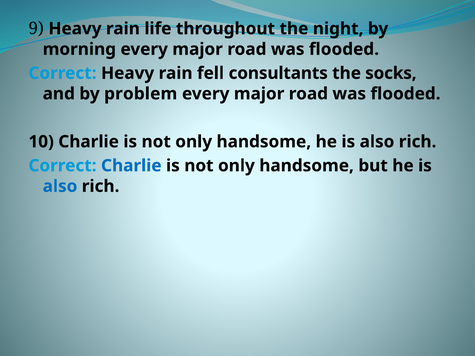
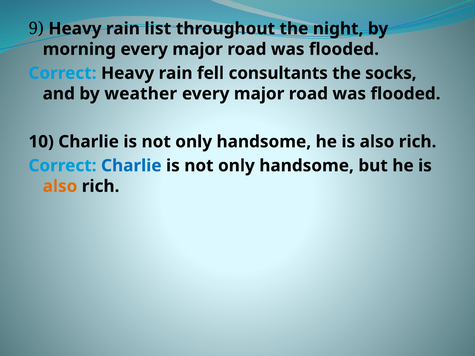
life: life -> list (158, 29)
problem: problem -> weather (141, 94)
also colour: blue -> orange (60, 186)
